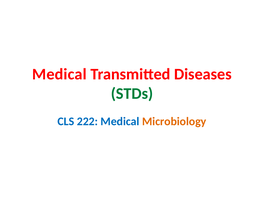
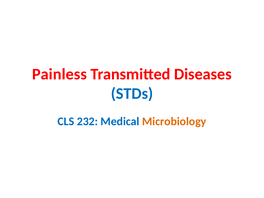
Medical: Medical -> Painless (59, 74)
STDs colour: green -> blue (132, 94)
222: 222 -> 232 (87, 121)
